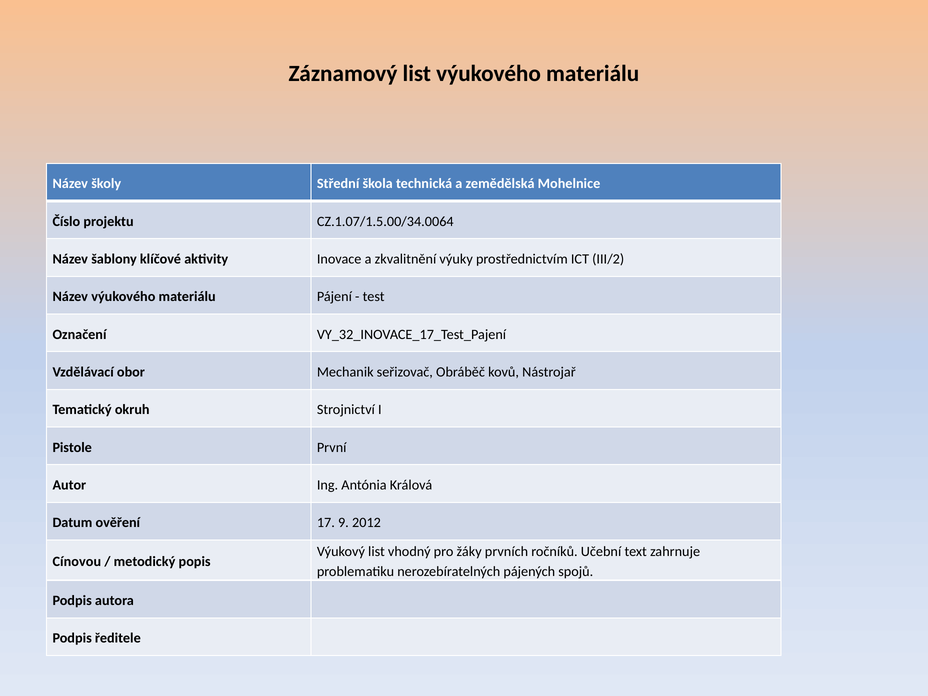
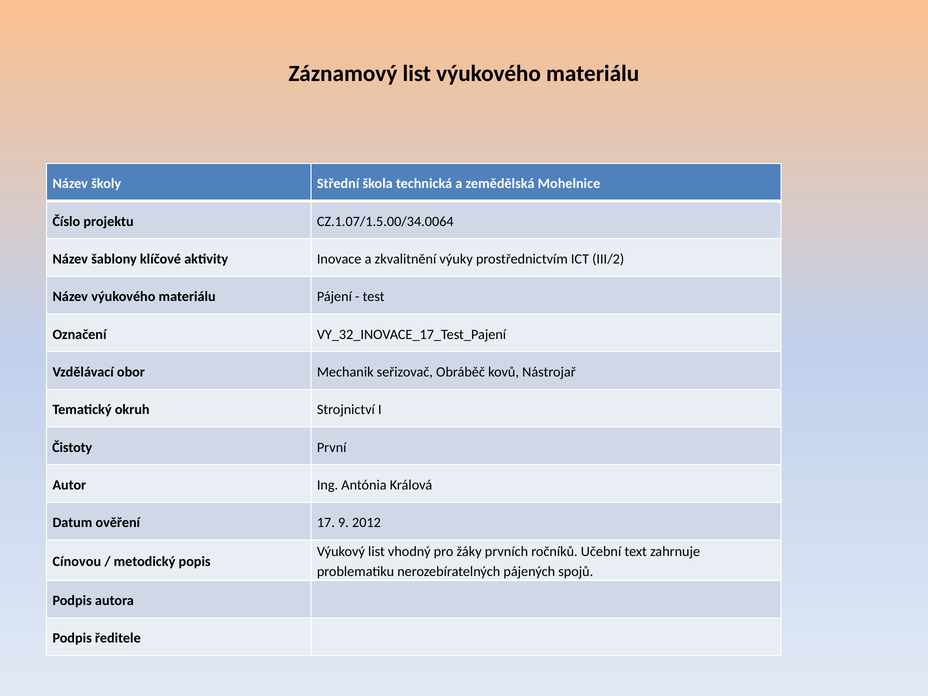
Pistole: Pistole -> Čistoty (72, 447)
